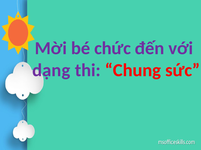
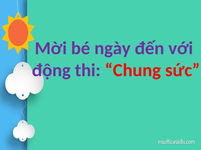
chức: chức -> ngày (112, 49)
dạng: dạng -> động (51, 71)
